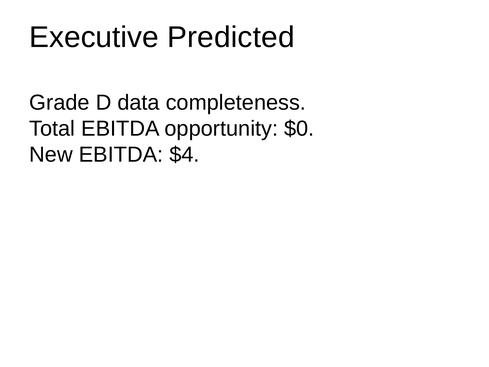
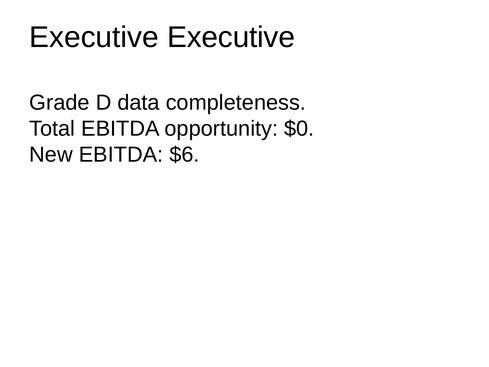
Executive Predicted: Predicted -> Executive (231, 37)
$4: $4 -> $6 (184, 155)
